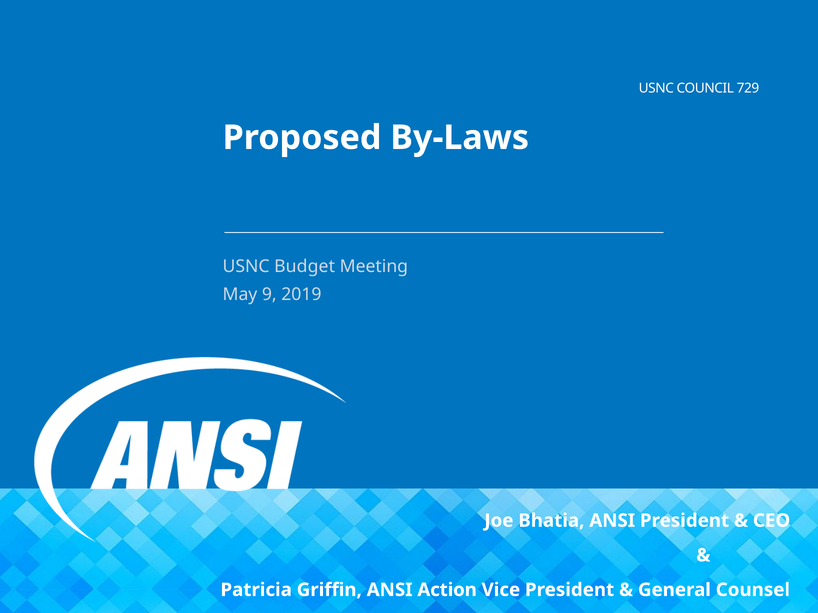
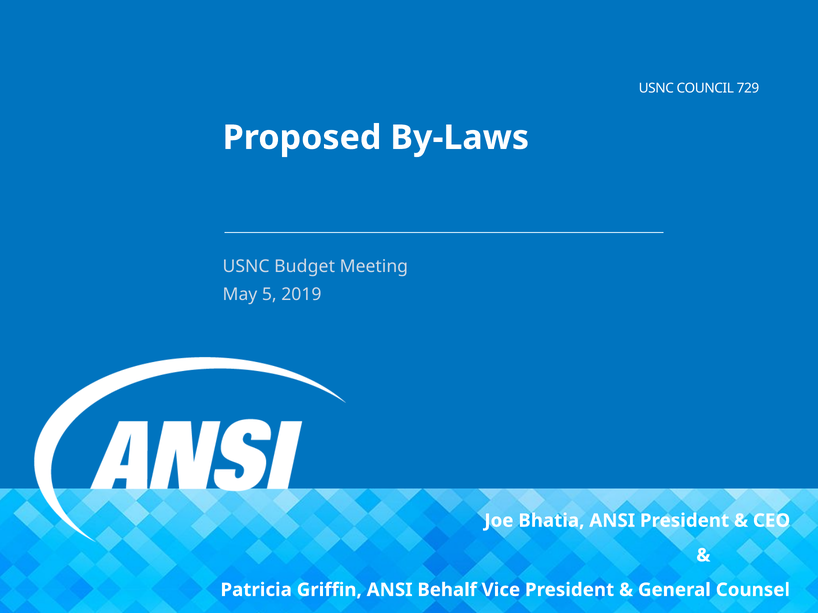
9: 9 -> 5 (269, 295)
Action: Action -> Behalf (447, 590)
